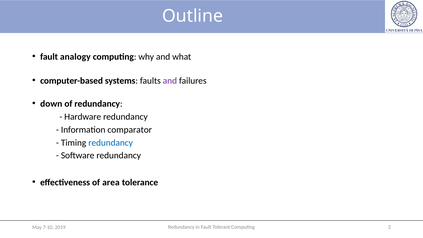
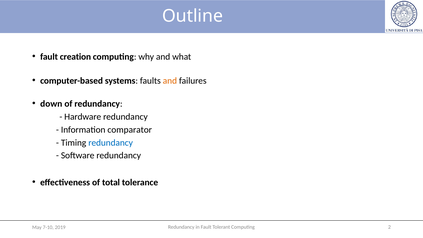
analogy: analogy -> creation (75, 57)
and colour: purple -> orange (170, 81)
area: area -> total (111, 182)
